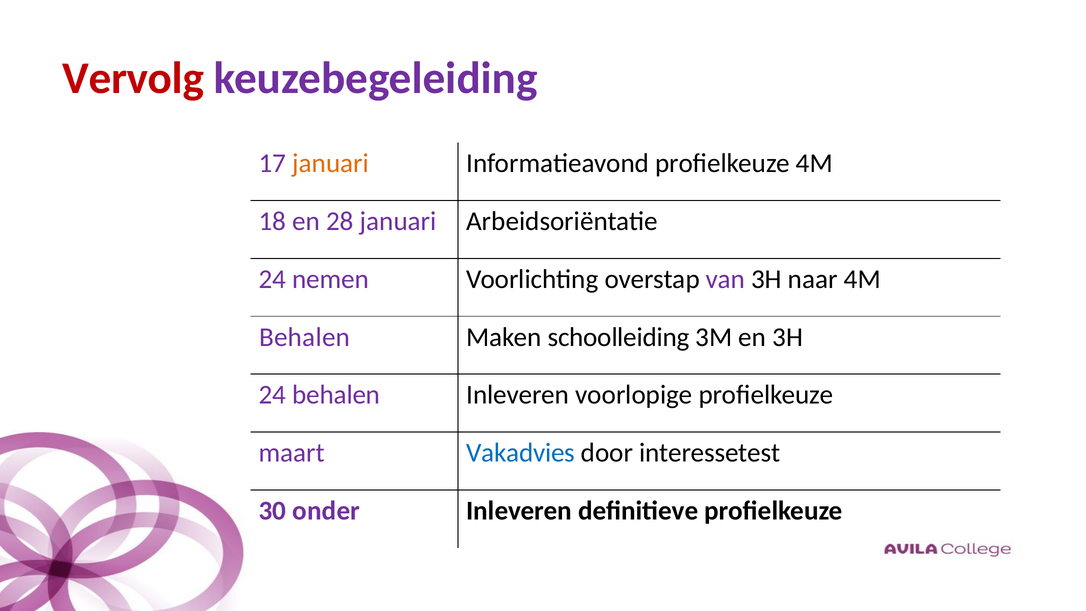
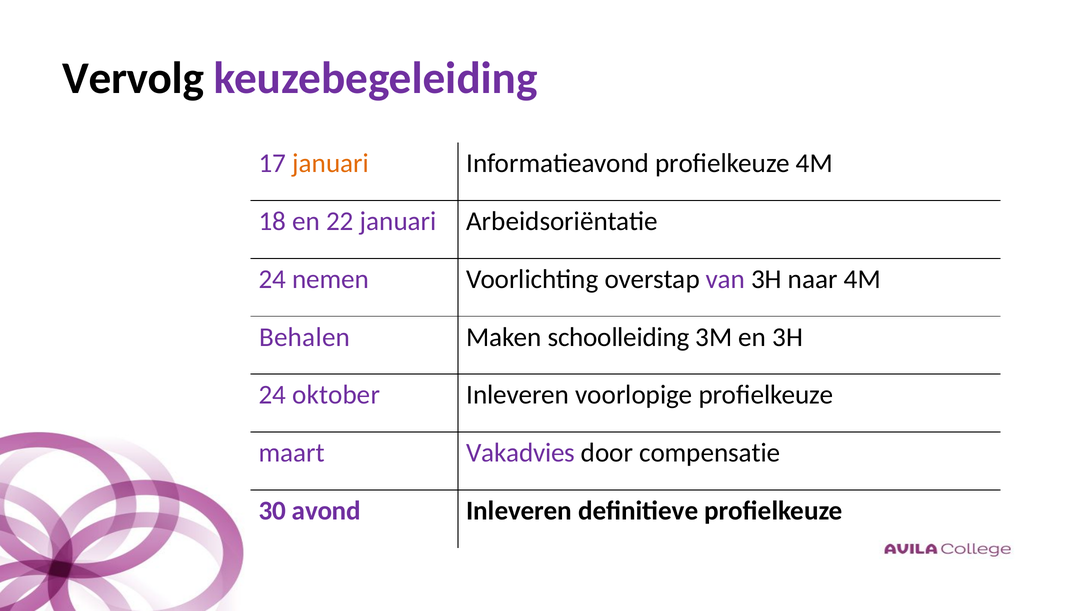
Vervolg colour: red -> black (133, 79)
28: 28 -> 22 (340, 221)
24 behalen: behalen -> oktober (336, 395)
Vakadvies colour: blue -> purple (521, 453)
interessetest: interessetest -> compensatie (710, 453)
onder: onder -> avond (326, 511)
